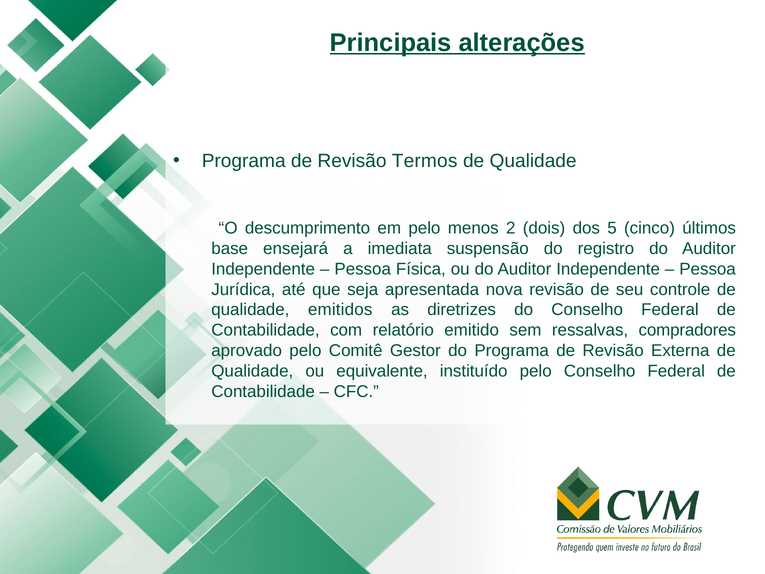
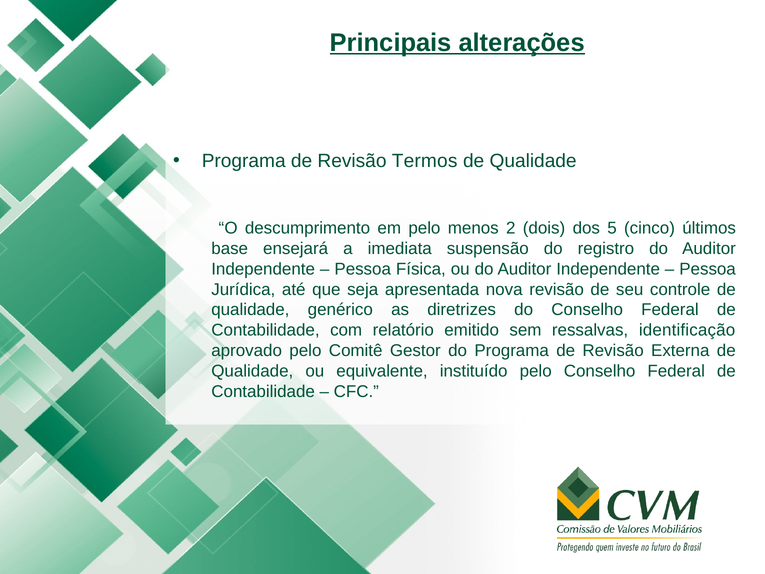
emitidos: emitidos -> genérico (340, 310)
compradores: compradores -> identificação (687, 330)
